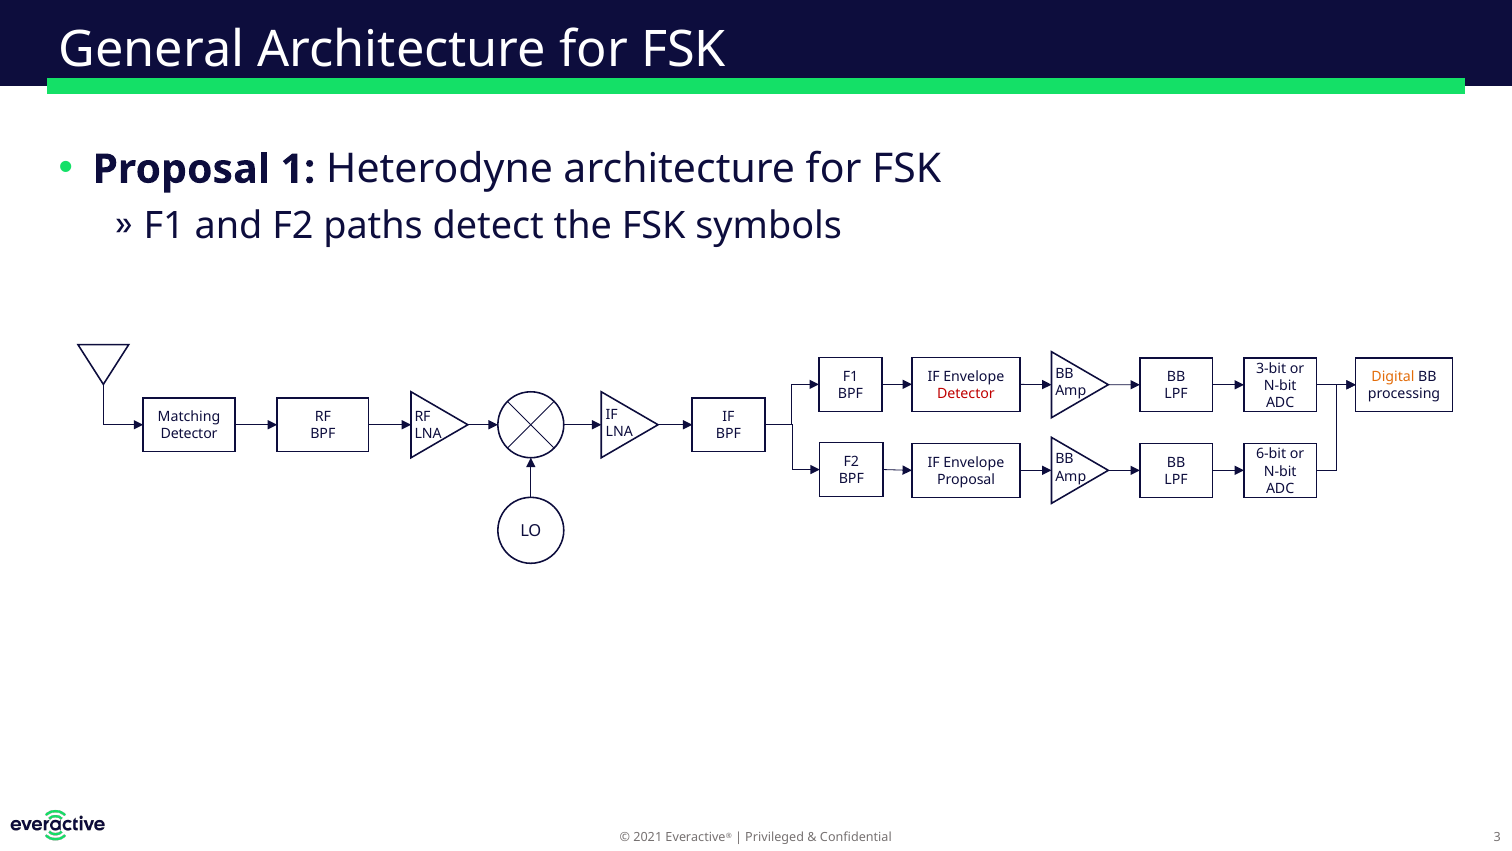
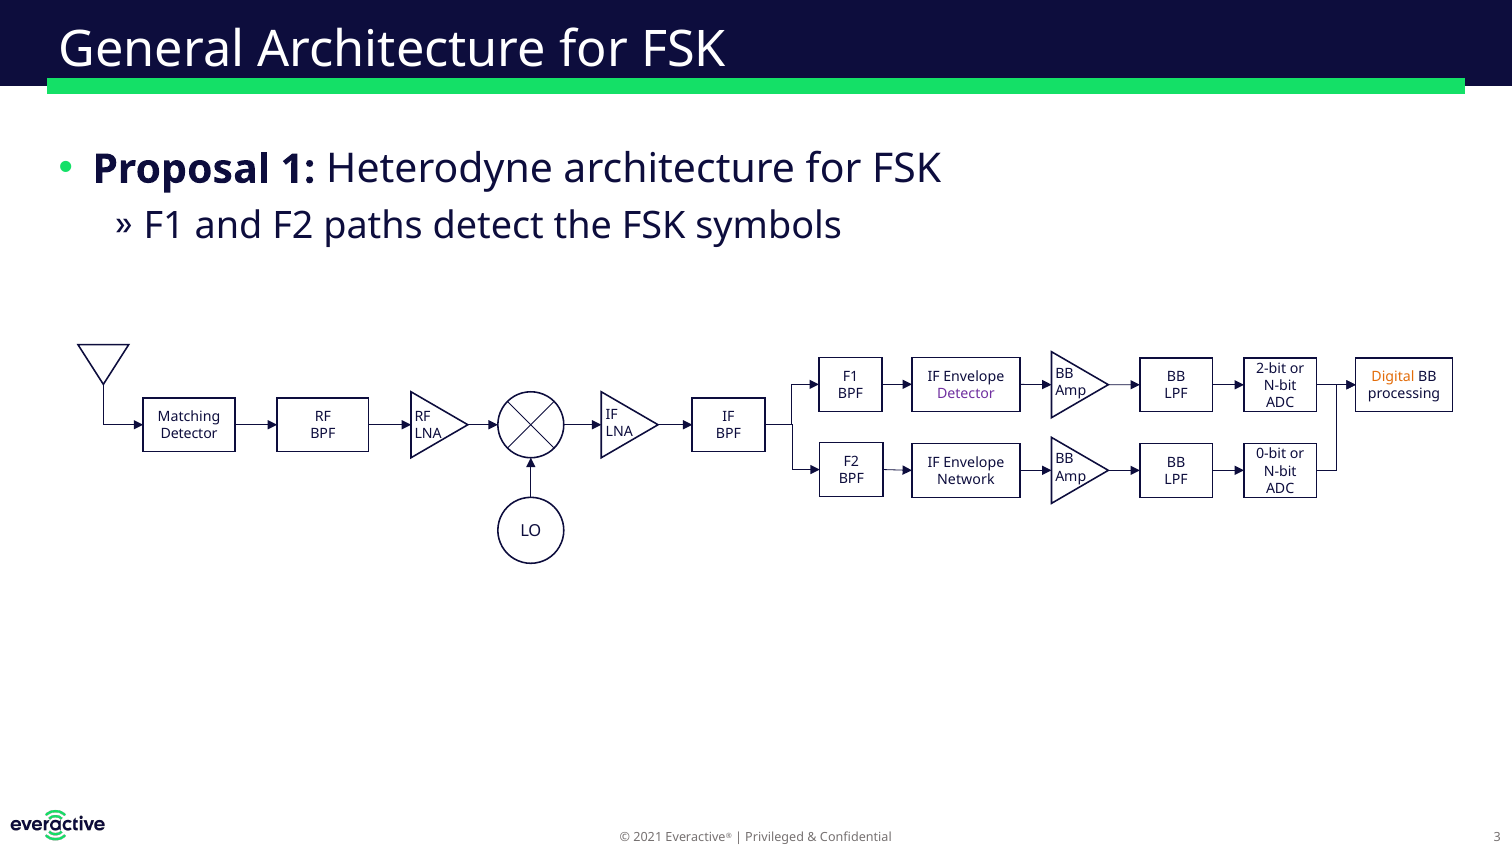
3-bit: 3-bit -> 2-bit (1271, 368)
Detector colour: red -> purple (966, 394)
6-bit: 6-bit -> 0-bit (1271, 454)
Proposal: Proposal -> Network (966, 480)
